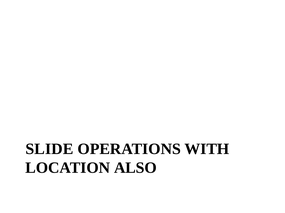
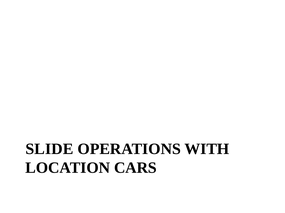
ALSO: ALSO -> CARS (135, 168)
